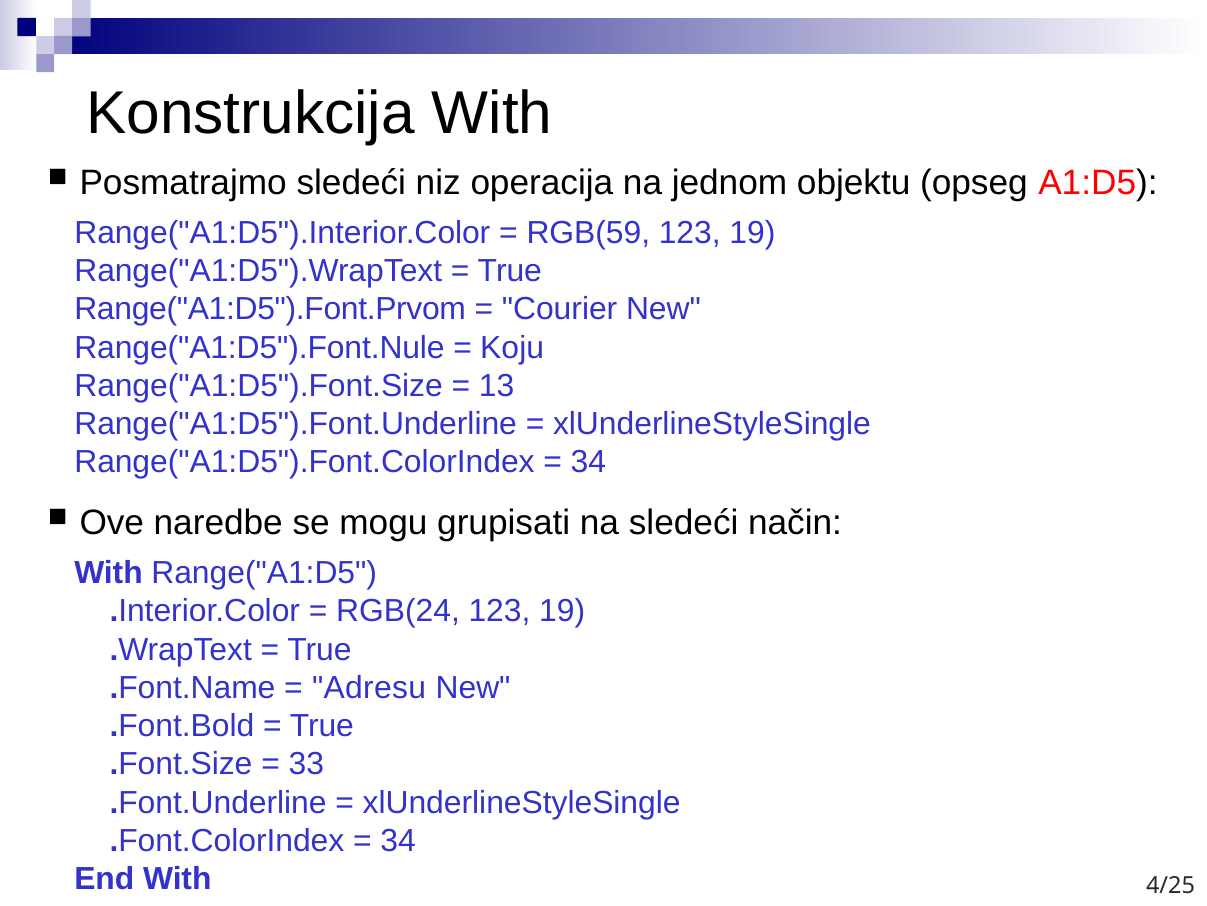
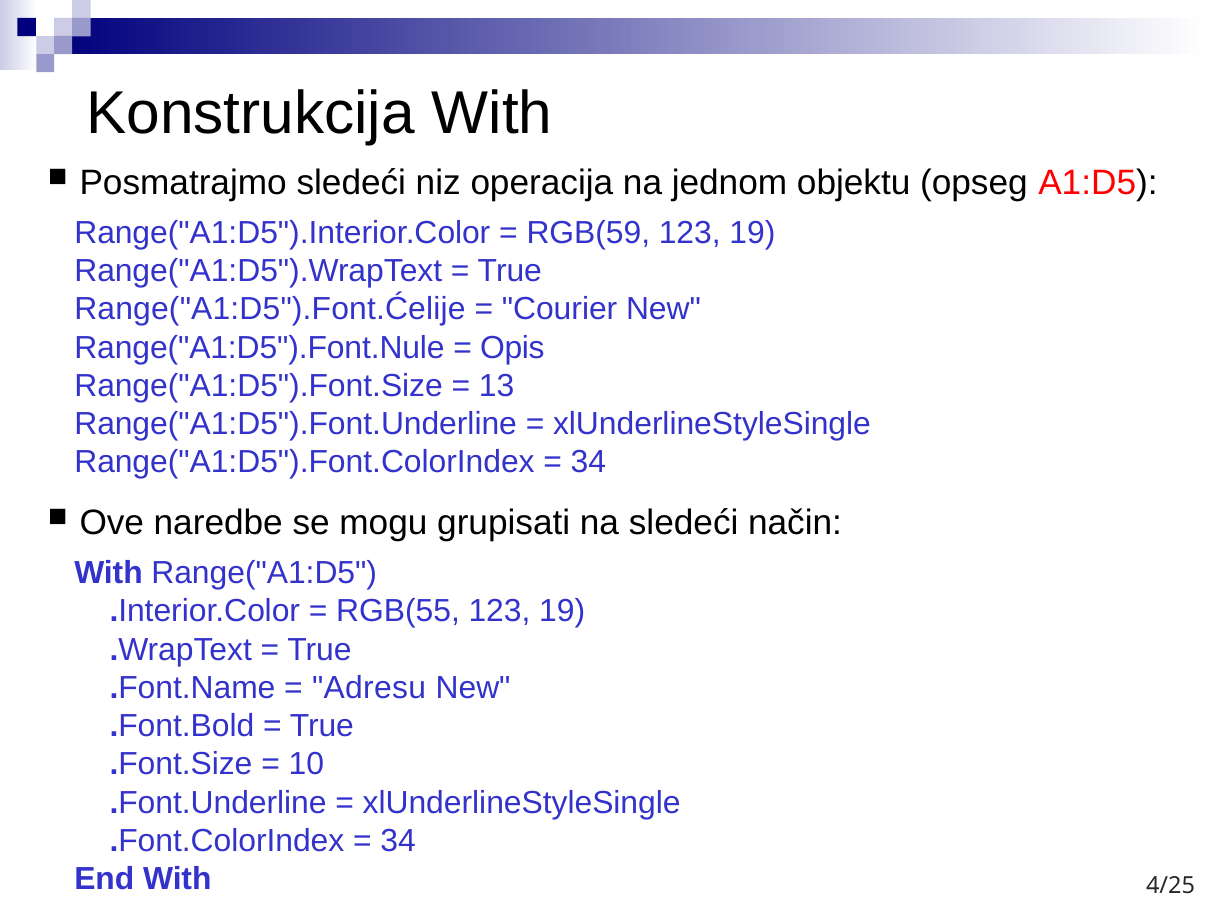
Range("A1:D5").Font.Prvom: Range("A1:D5").Font.Prvom -> Range("A1:D5").Font.Ćelije (270, 309)
Koju: Koju -> Opis (512, 347)
RGB(24: RGB(24 -> RGB(55 (398, 611)
33: 33 -> 10 (306, 764)
